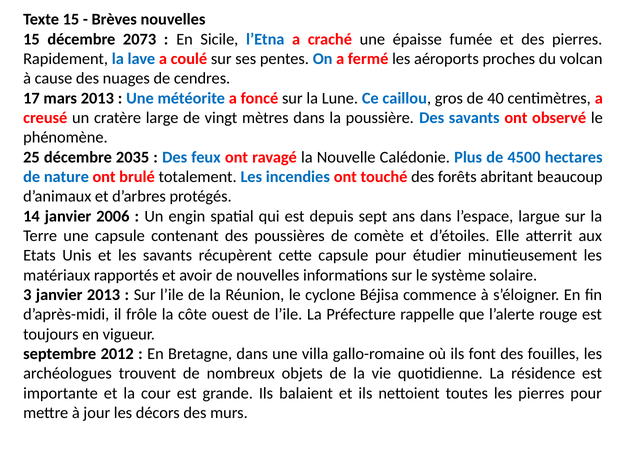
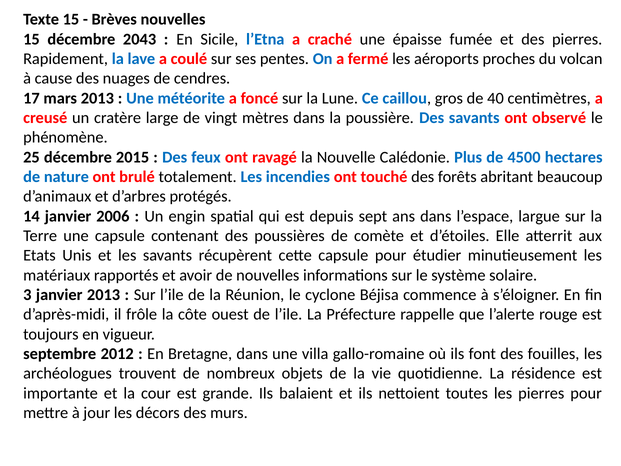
2073: 2073 -> 2043 (140, 39)
2035: 2035 -> 2015 (133, 157)
